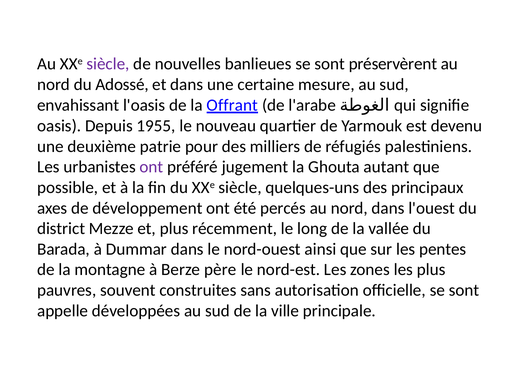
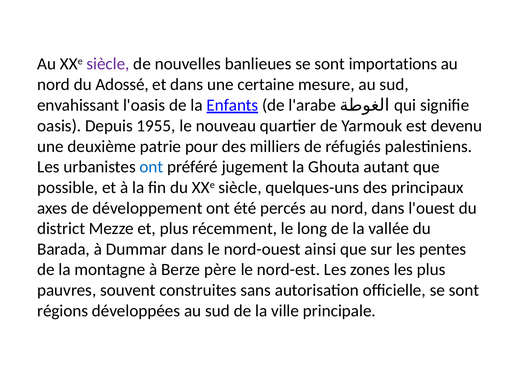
préservèrent: préservèrent -> importations (393, 64)
Offrant: Offrant -> Enfants (232, 105)
ont colour: purple -> blue (151, 167)
appelle: appelle -> régions (63, 311)
